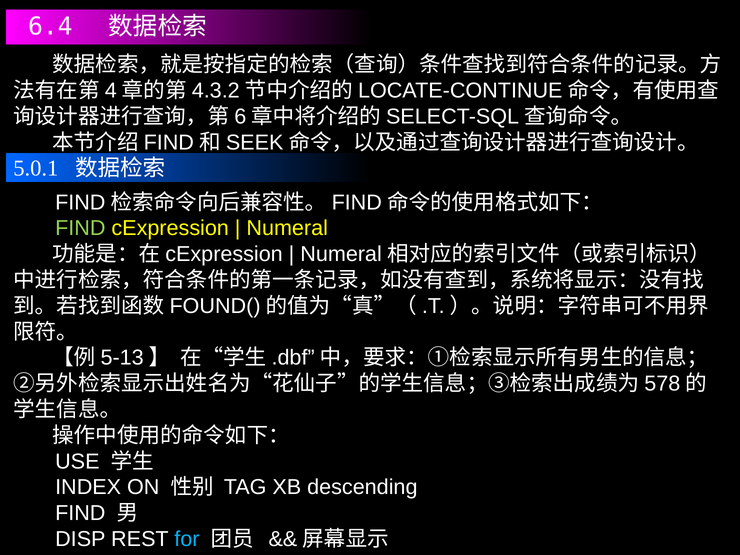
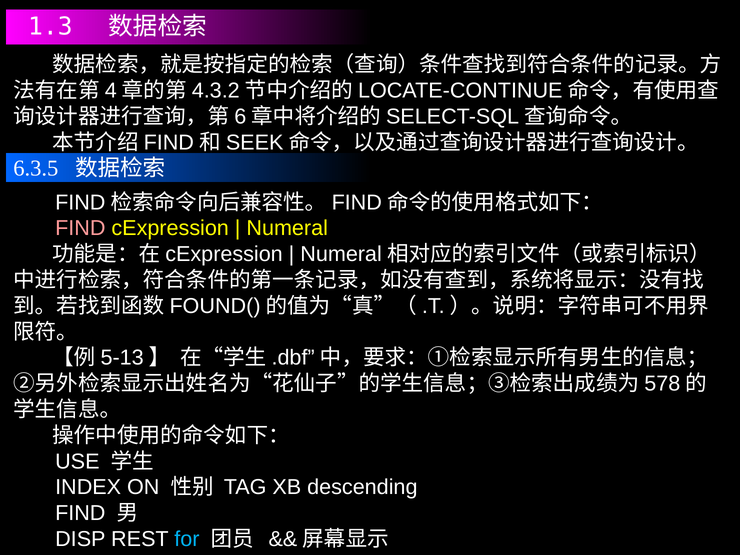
6.4: 6.4 -> 1.3 (50, 27)
5.0.1: 5.0.1 -> 6.3.5 (36, 168)
FIND colour: light green -> pink (80, 228)
